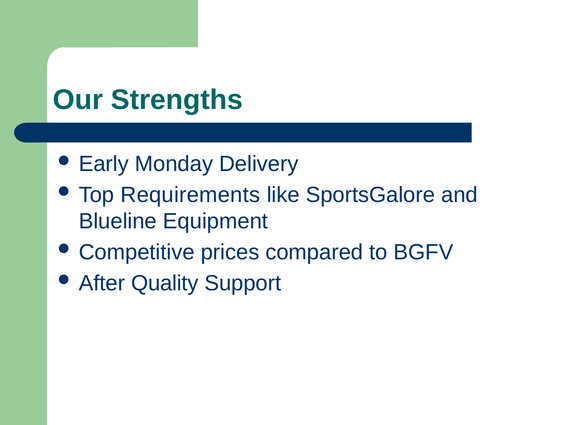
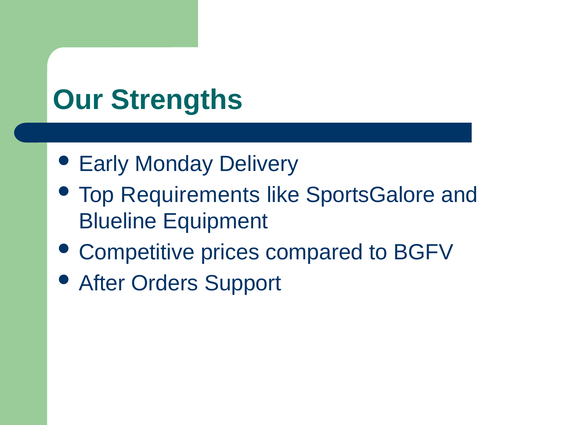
Quality: Quality -> Orders (165, 283)
